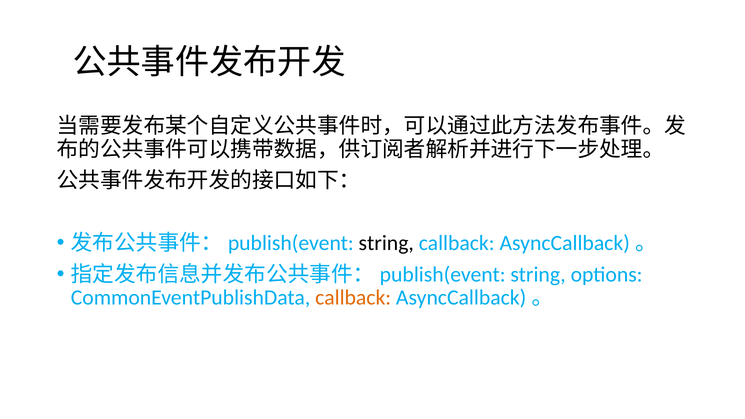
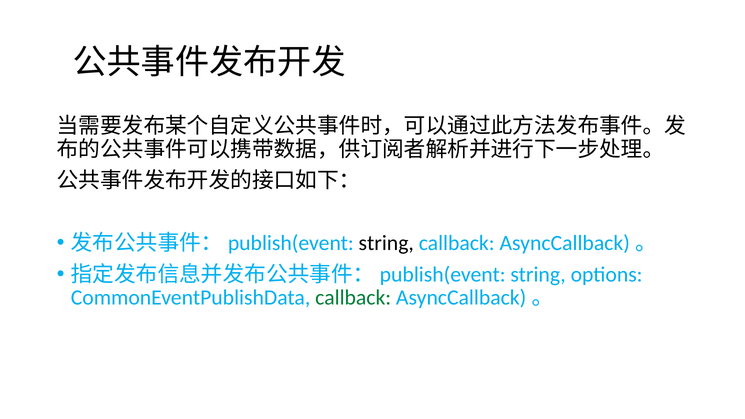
callback colour: orange -> green (353, 298)
